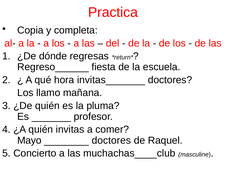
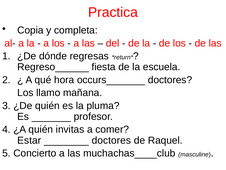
invitas_______: invitas_______ -> occurs_______ (111, 80)
Mayo: Mayo -> Estar (29, 140)
